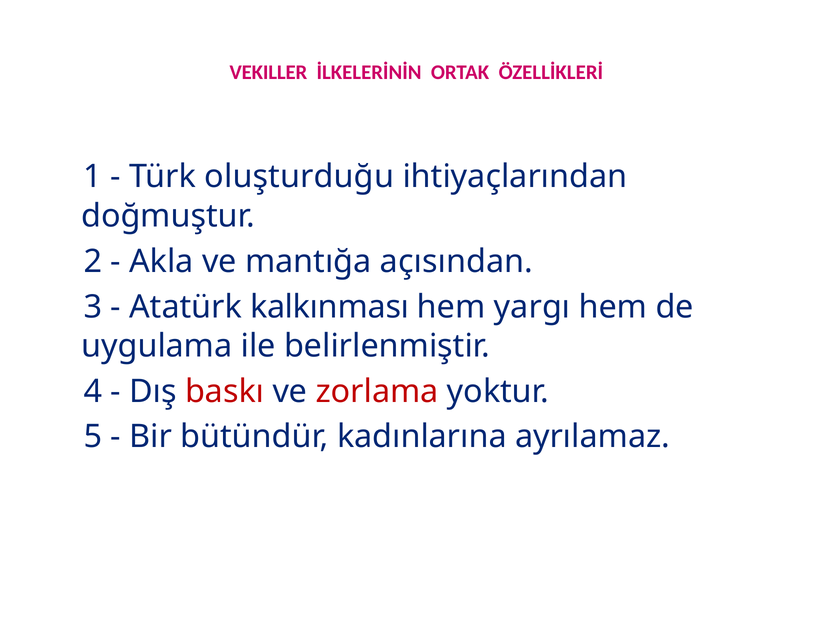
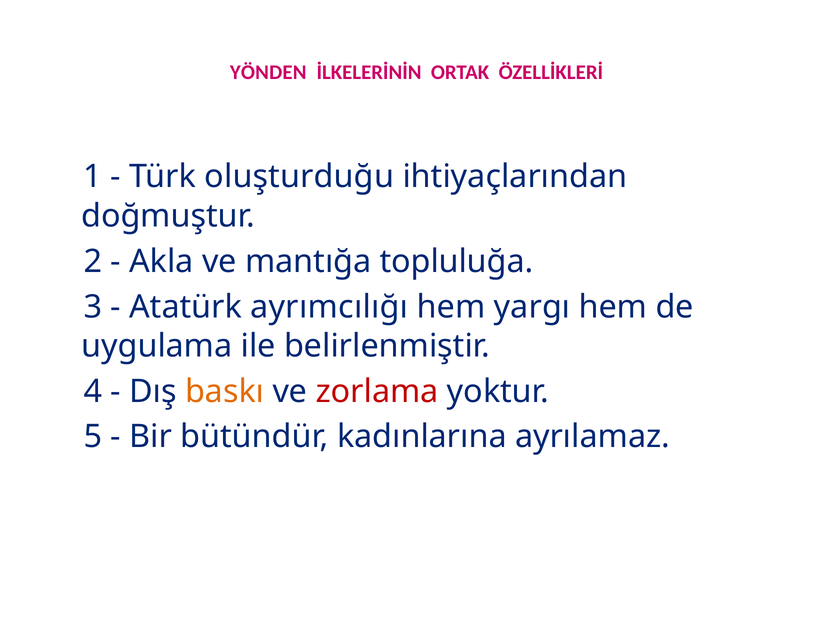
VEKILLER: VEKILLER -> YÖNDEN (268, 73)
açısından: açısından -> topluluğa (457, 261)
kalkınması: kalkınması -> ayrımcılığı (329, 307)
baskı colour: red -> orange (225, 391)
